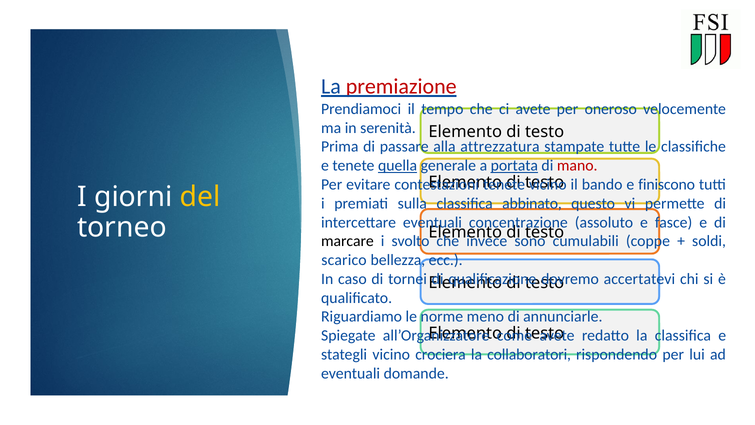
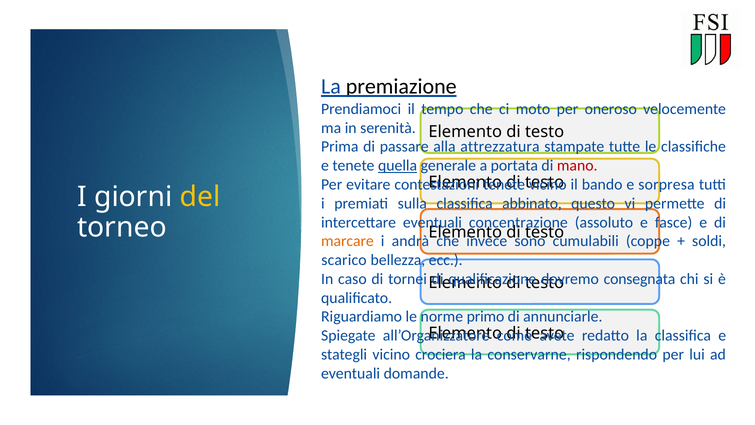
premiazione colour: red -> black (401, 87)
ci avete: avete -> moto (533, 109)
portata underline: present -> none (514, 166)
finiscono: finiscono -> sorpresa (667, 184)
marcare colour: black -> orange (347, 241)
svolto: svolto -> andrà (410, 241)
accertatevi: accertatevi -> consegnata (640, 279)
meno: meno -> primo (486, 317)
collaboratori: collaboratori -> conservarne (529, 354)
